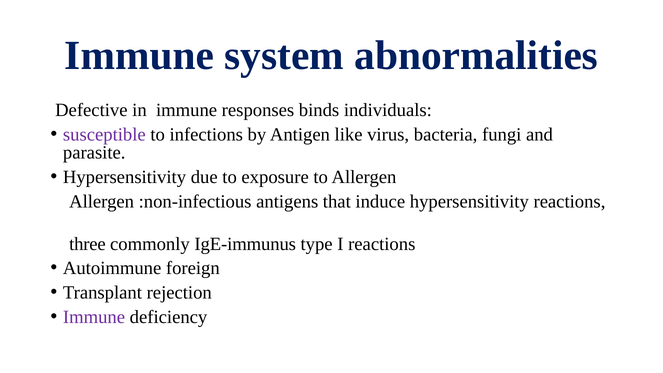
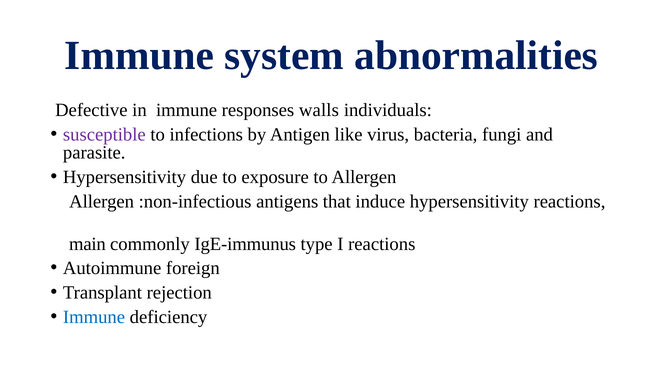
binds: binds -> walls (319, 110)
three: three -> main (87, 244)
Immune colour: purple -> blue (94, 317)
